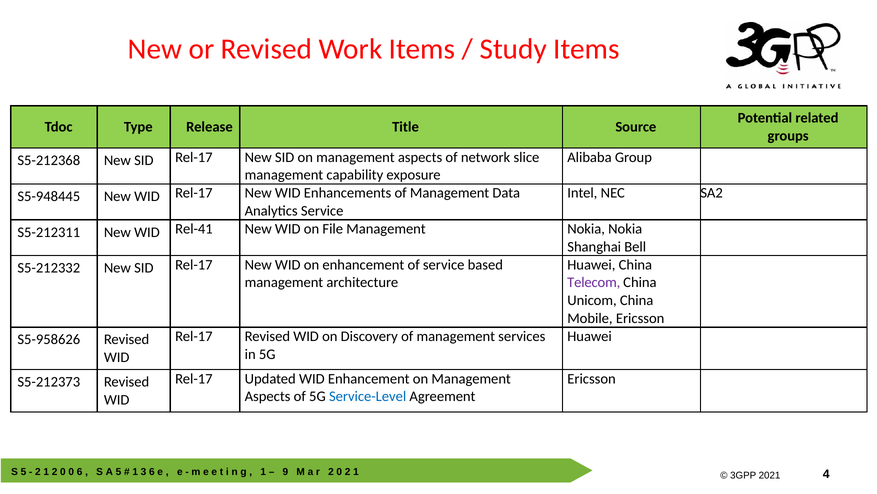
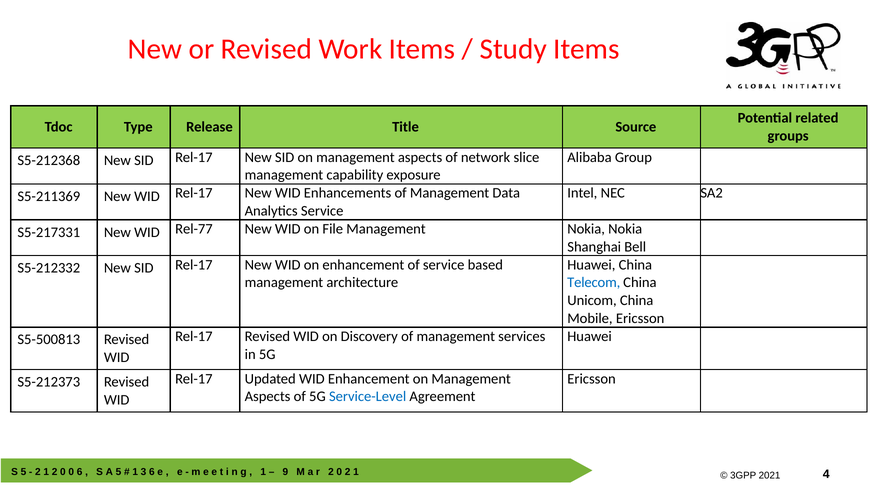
S5-948445: S5-948445 -> S5-211369 (49, 196)
S5-212311: S5-212311 -> S5-217331 (49, 232)
Rel-41: Rel-41 -> Rel-77 (194, 229)
Telecom colour: purple -> blue (594, 282)
S5-958626: S5-958626 -> S5-500813 (49, 339)
